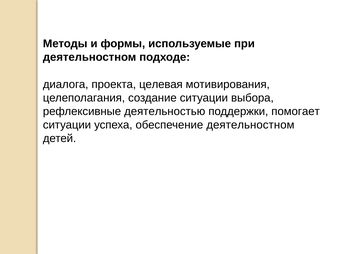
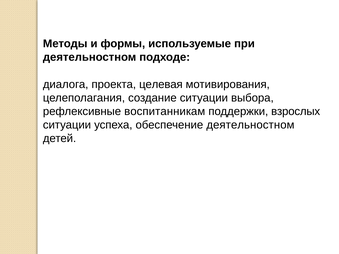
деятельностью: деятельностью -> воспитанникам (165, 112)
помогает: помогает -> взрослых (296, 112)
